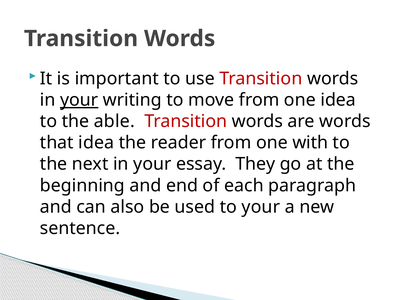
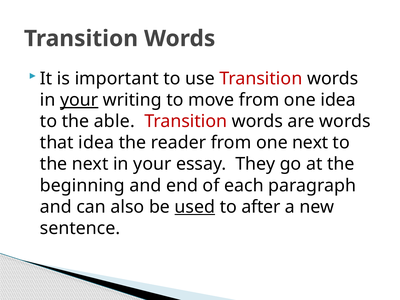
one with: with -> next (310, 143)
used underline: none -> present (195, 207)
to your: your -> after (261, 207)
